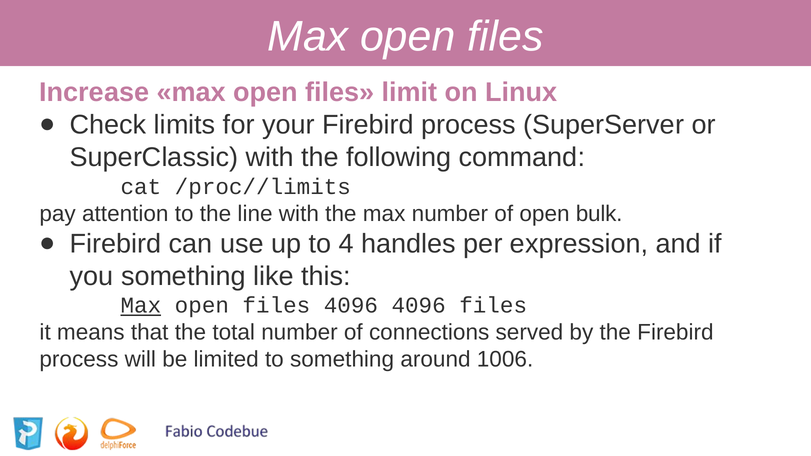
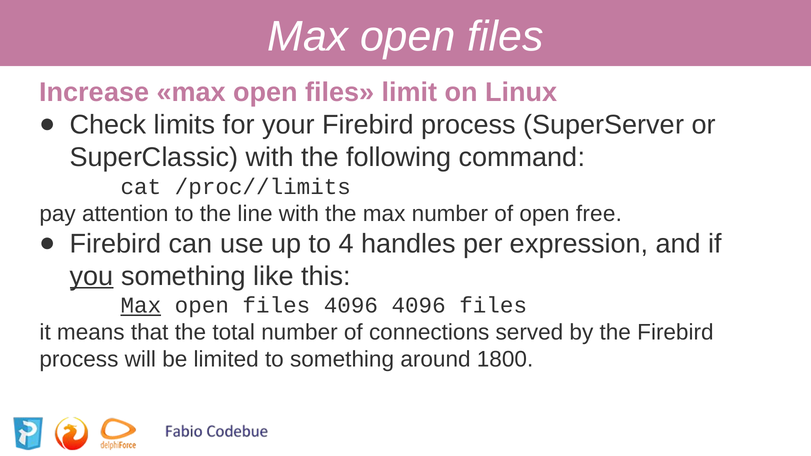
bulk: bulk -> free (599, 214)
you underline: none -> present (92, 276)
1006: 1006 -> 1800 (505, 360)
